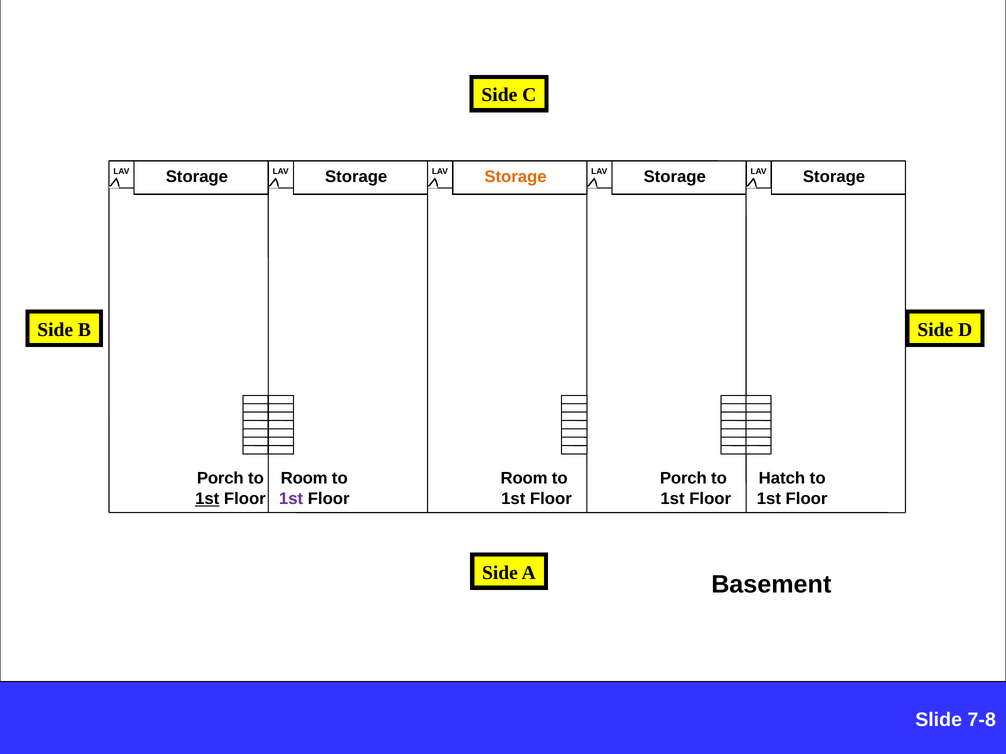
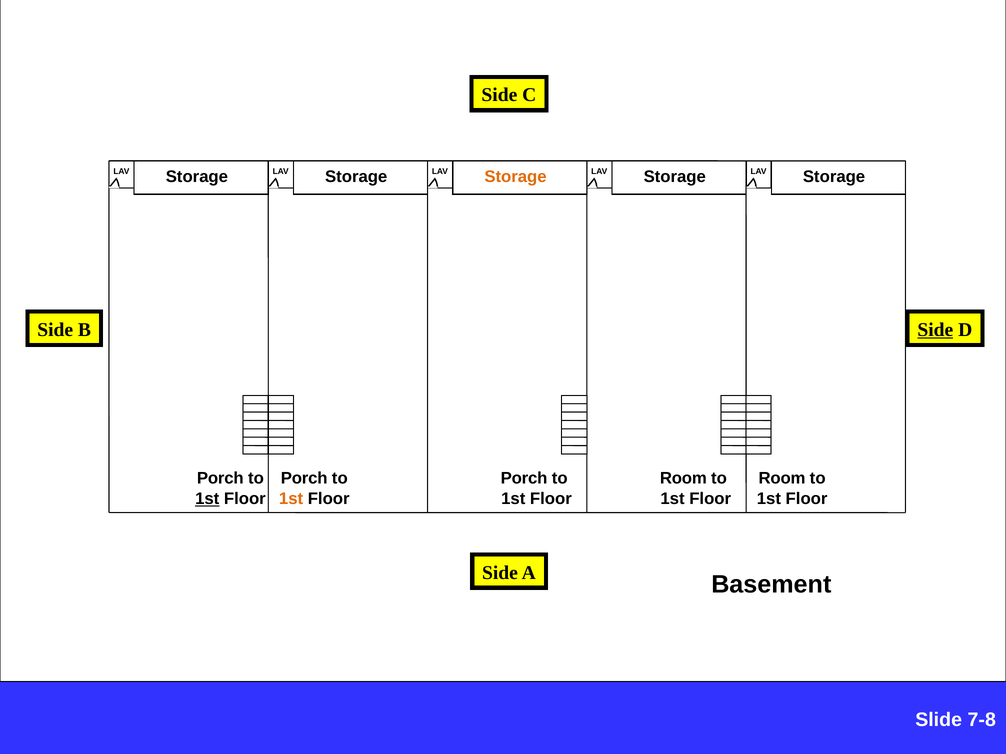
Side underline: none -> present (935, 330)
Room: Room -> Porch (304, 479)
Room: Room -> Porch (524, 479)
Porch: Porch -> Room (683, 479)
Hatch: Hatch -> Room (782, 479)
1st colour: purple -> orange (291, 499)
